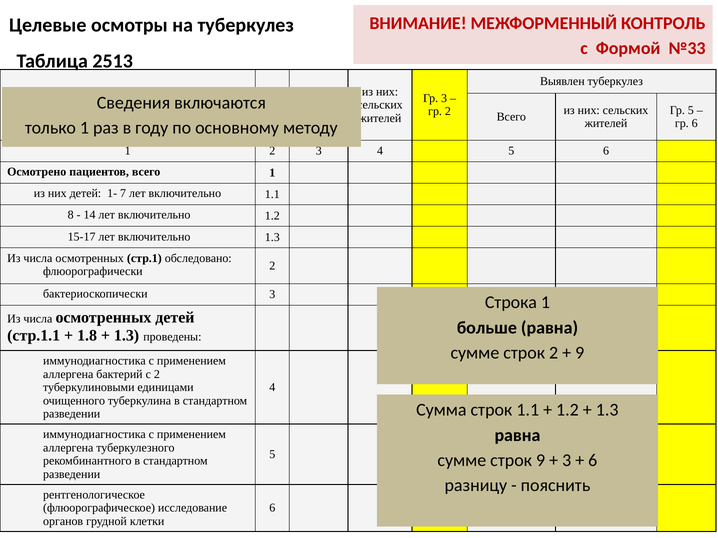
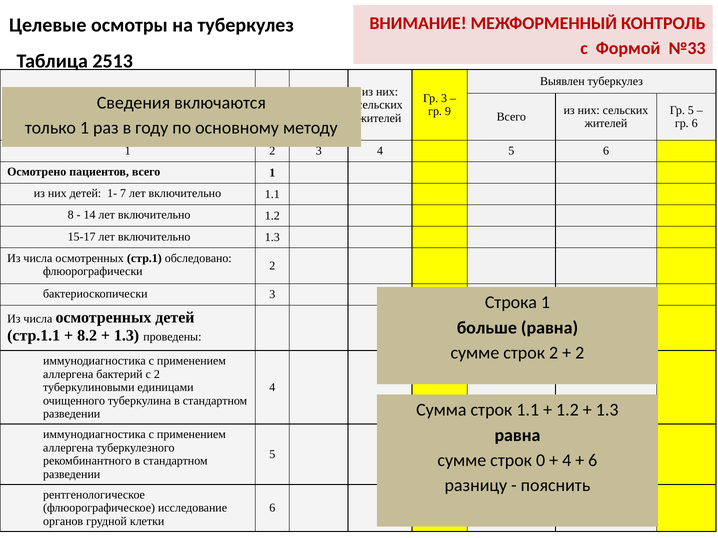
гр 2: 2 -> 9 (448, 112)
1.8: 1.8 -> 8.2 (87, 336)
9: 9 -> 2 (580, 353)
строк 9: 9 -> 0 (541, 461)
3: 3 -> 4 (567, 461)
